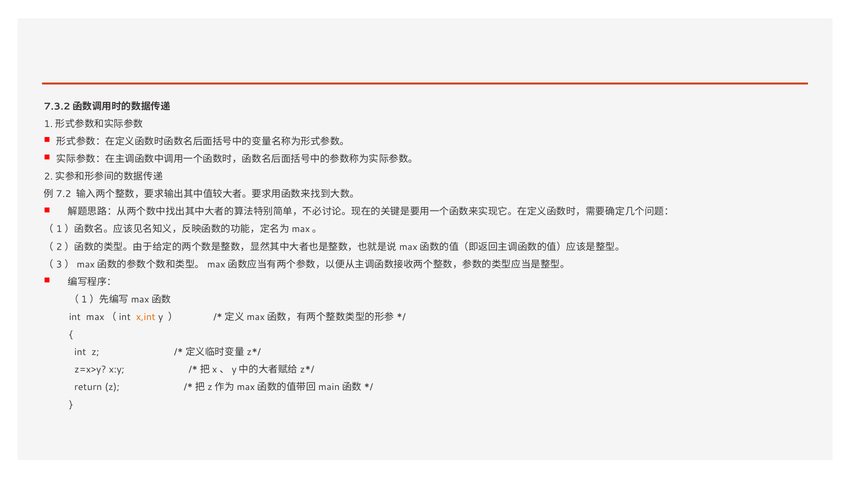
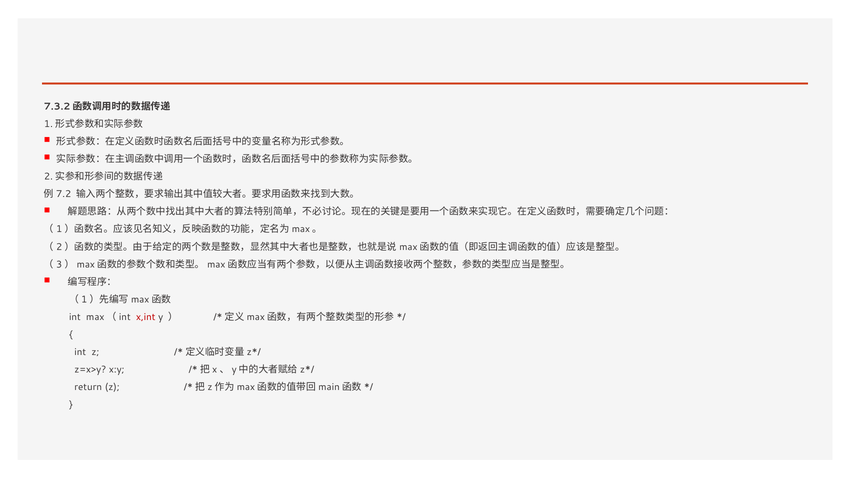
x,int colour: orange -> red (146, 317)
